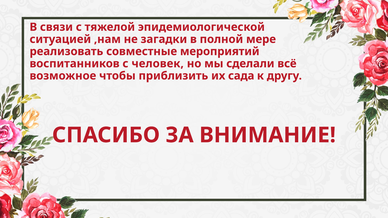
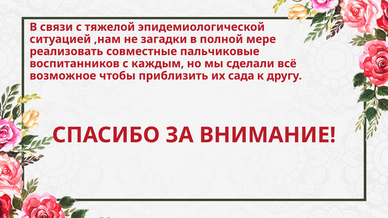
мероприятий: мероприятий -> пальчиковые (220, 51)
человек: человек -> каждым (158, 64)
